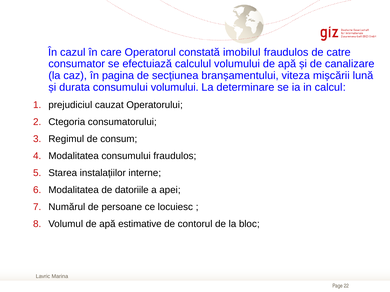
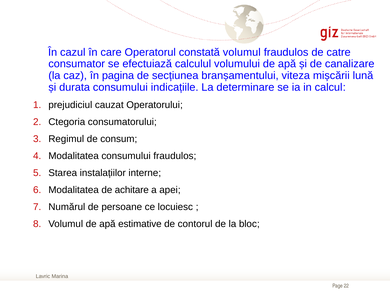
constată imobilul: imobilul -> volumul (242, 52)
consumului volumului: volumului -> indicațiile (175, 87)
datoriile: datoriile -> achitare (132, 190)
